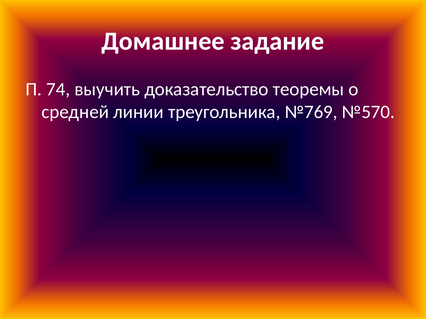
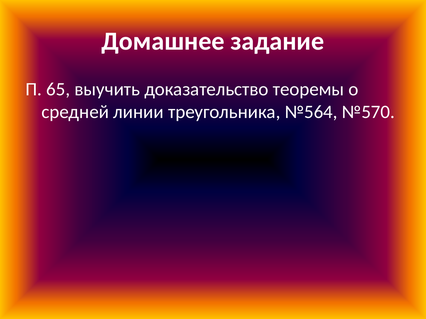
74: 74 -> 65 (58, 89)
№769: №769 -> №564 (311, 112)
